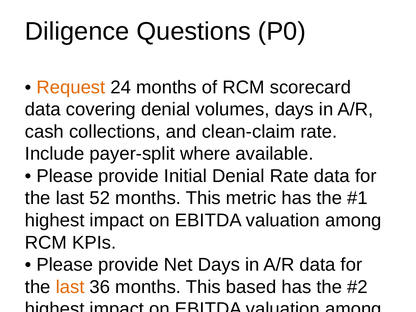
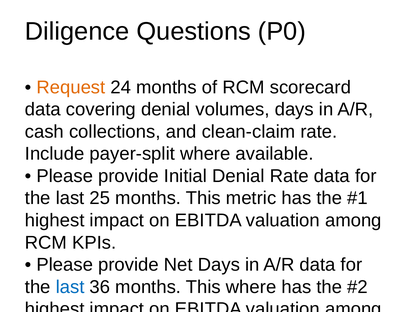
52: 52 -> 25 (100, 198)
last colour: orange -> blue (70, 287)
This based: based -> where (251, 287)
